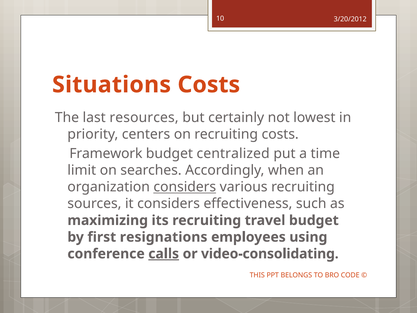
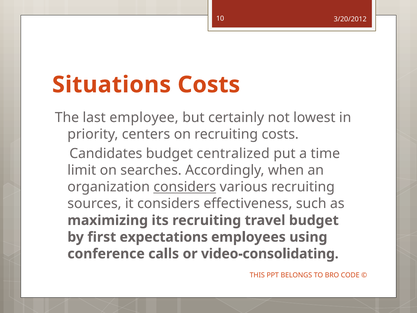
resources: resources -> employee (144, 117)
Framework: Framework -> Candidates (106, 154)
resignations: resignations -> expectations (164, 237)
calls underline: present -> none (164, 254)
